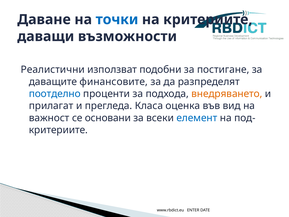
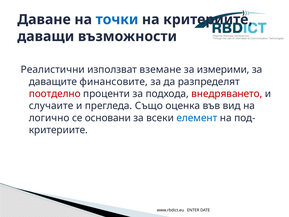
подобни: подобни -> вземане (160, 70)
постигане: постигане -> измерими (223, 70)
поотделно colour: blue -> red (55, 94)
внедряването colour: orange -> red (227, 94)
прилагат: прилагат -> случаите (51, 106)
Класа: Класа -> Също (149, 106)
важност: важност -> логично (49, 118)
